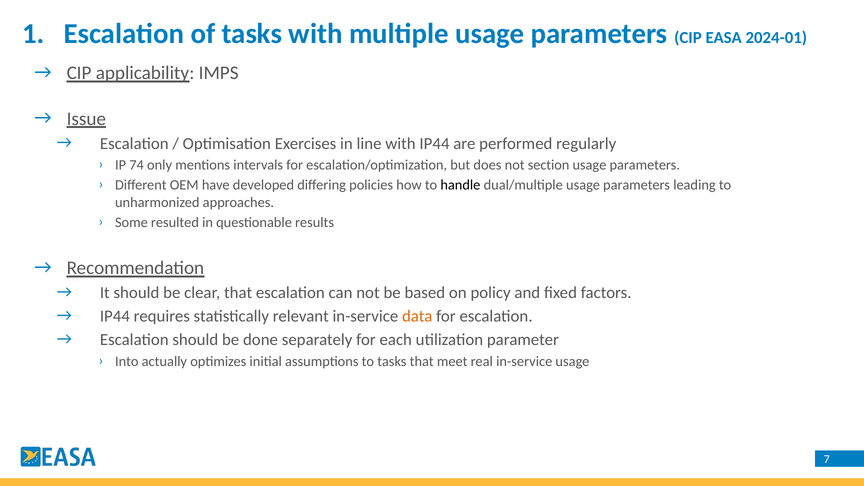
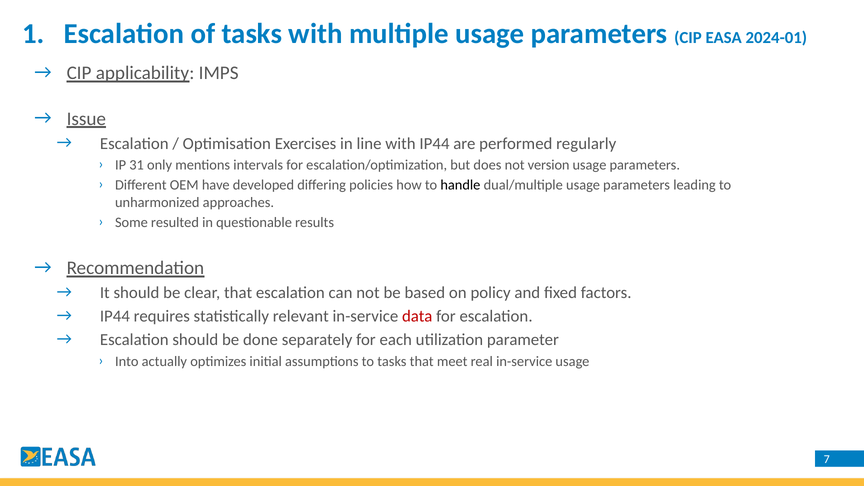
74: 74 -> 31 (137, 165)
section: section -> version (549, 165)
data colour: orange -> red (417, 316)
